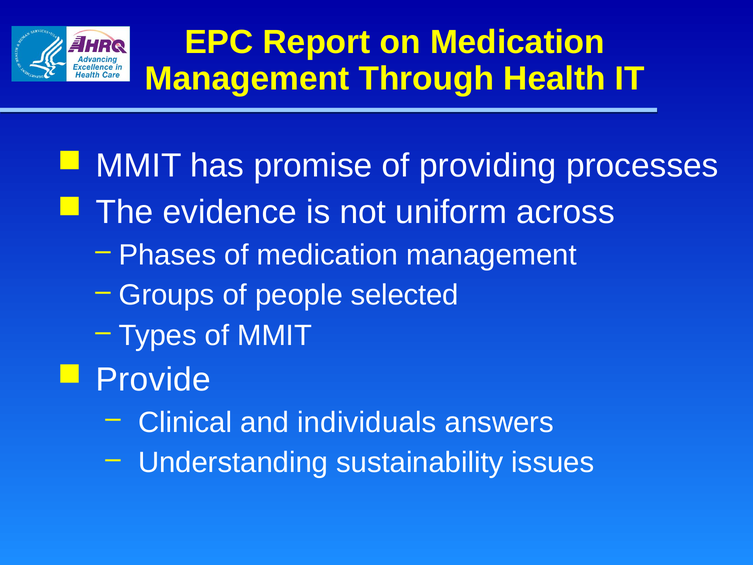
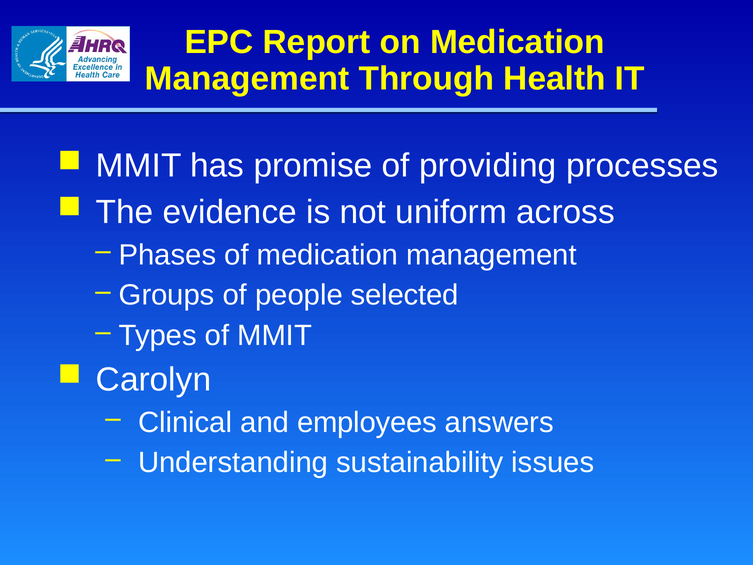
Provide: Provide -> Carolyn (154, 380)
individuals: individuals -> employees (367, 422)
